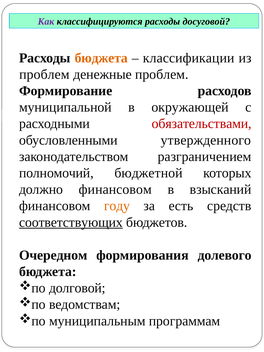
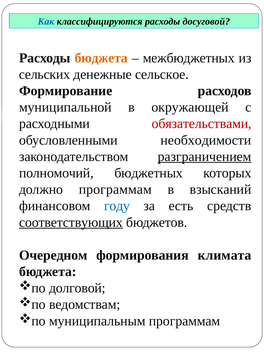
Как colour: purple -> blue (46, 21)
классификации: классификации -> межбюджетных (189, 58)
проблем: проблем -> сельских (45, 74)
денежные проблем: проблем -> сельское (162, 74)
утвержденного: утвержденного -> необходимости (206, 140)
разграничением underline: none -> present (205, 157)
бюджетной: бюджетной -> бюджетных (149, 173)
должно финансовом: финансовом -> программам (115, 189)
году colour: orange -> blue (117, 206)
долевого: долевого -> климата (225, 255)
